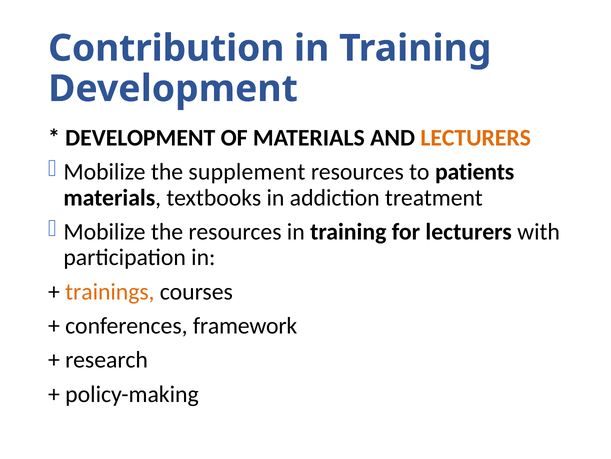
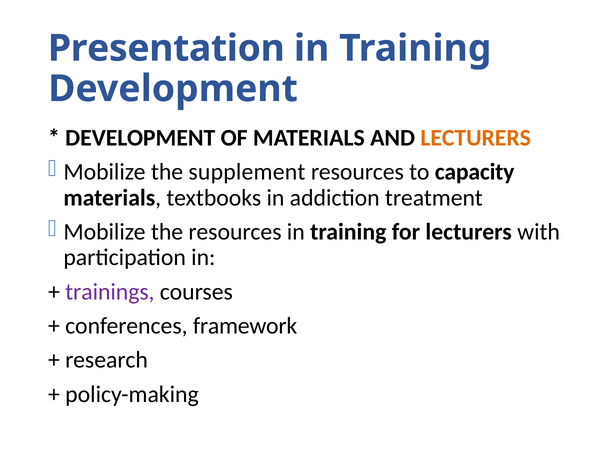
Contribution: Contribution -> Presentation (166, 48)
patients: patients -> capacity (475, 172)
trainings colour: orange -> purple (110, 291)
